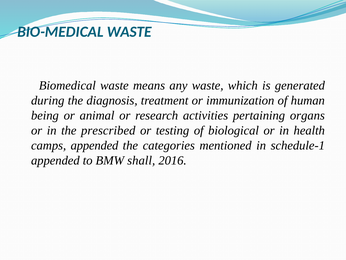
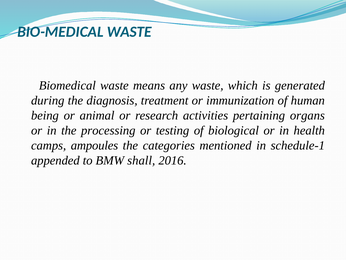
prescribed: prescribed -> processing (108, 130)
camps appended: appended -> ampoules (94, 145)
